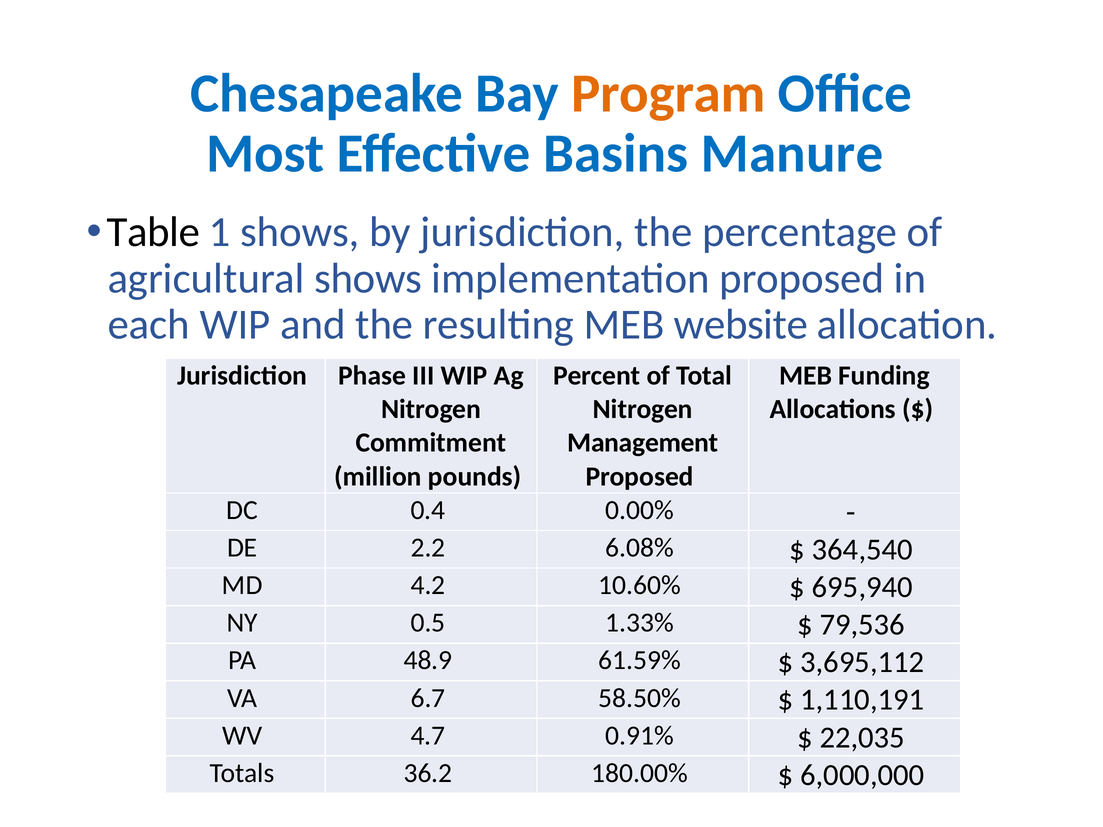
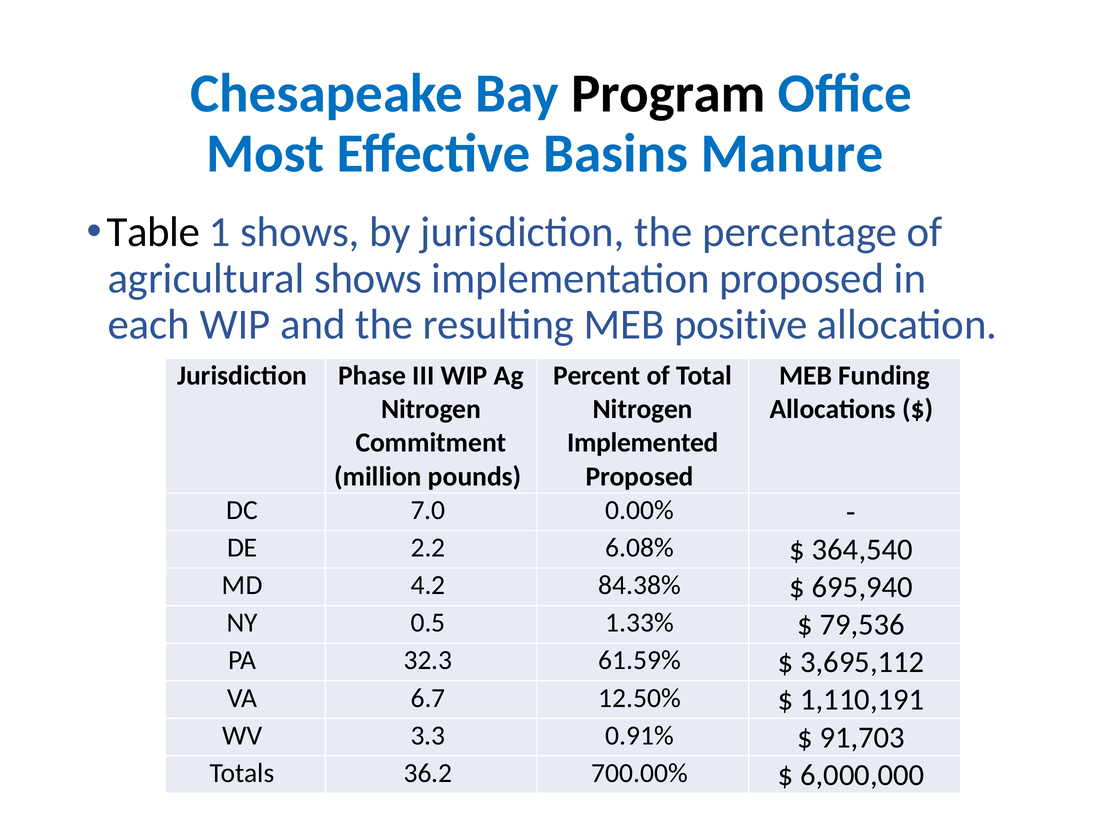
Program colour: orange -> black (668, 94)
website: website -> positive (741, 325)
Management: Management -> Implemented (643, 443)
0.4: 0.4 -> 7.0 (428, 510)
10.60%: 10.60% -> 84.38% (640, 585)
48.9: 48.9 -> 32.3 (428, 661)
58.50%: 58.50% -> 12.50% (640, 698)
4.7: 4.7 -> 3.3 (428, 736)
22,035: 22,035 -> 91,703 (862, 738)
180.00%: 180.00% -> 700.00% (640, 773)
